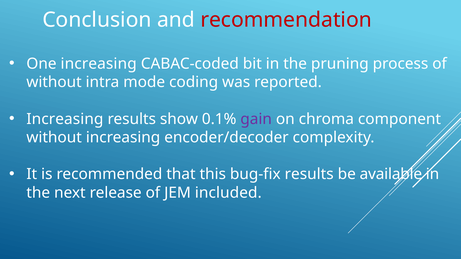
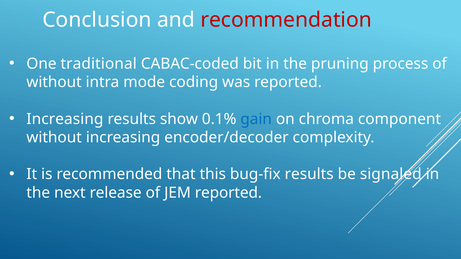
One increasing: increasing -> traditional (99, 64)
gain colour: purple -> blue (256, 119)
available: available -> signaled (391, 174)
JEM included: included -> reported (228, 193)
